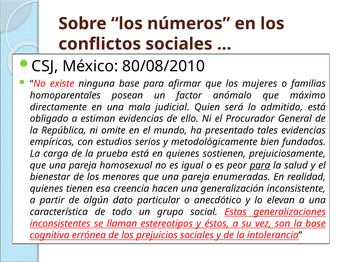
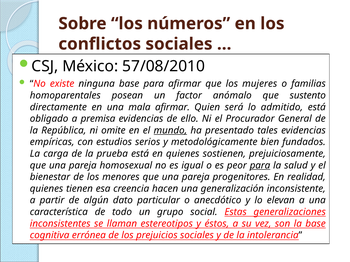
80/08/2010: 80/08/2010 -> 57/08/2010 (164, 66)
máximo: máximo -> sustento (308, 96)
mala judicial: judicial -> afirmar (172, 107)
estiman: estiman -> premisa (98, 119)
mundo underline: none -> present (170, 131)
enumeradas: enumeradas -> progenitores (242, 177)
